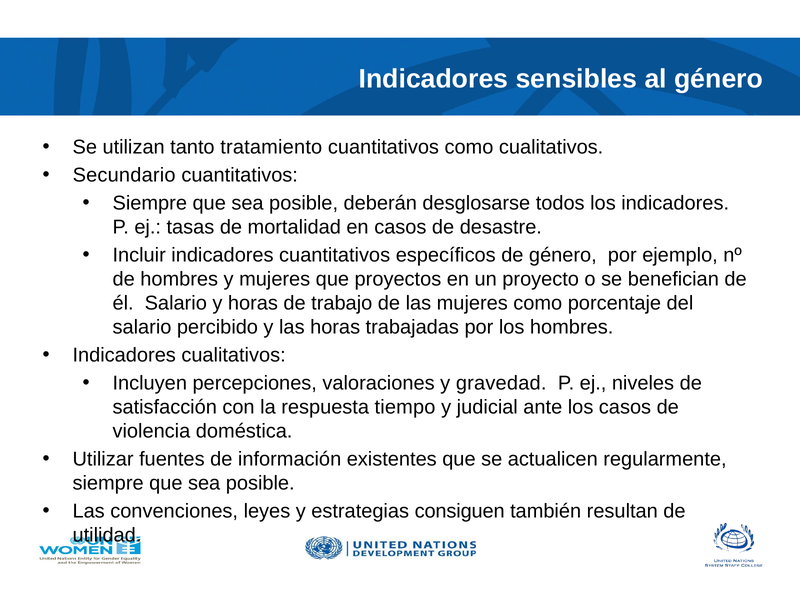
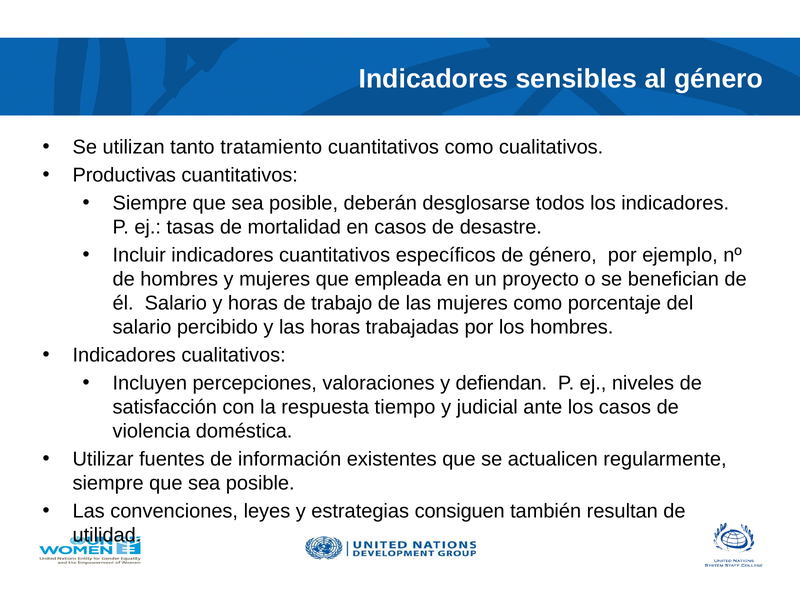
Secundario: Secundario -> Productivas (124, 175)
proyectos: proyectos -> empleada (398, 279)
gravedad: gravedad -> defiendan (501, 383)
